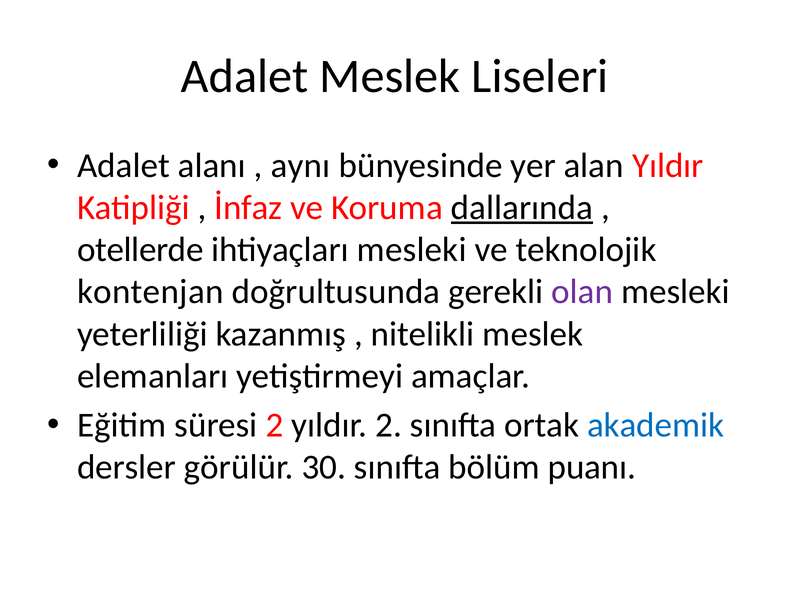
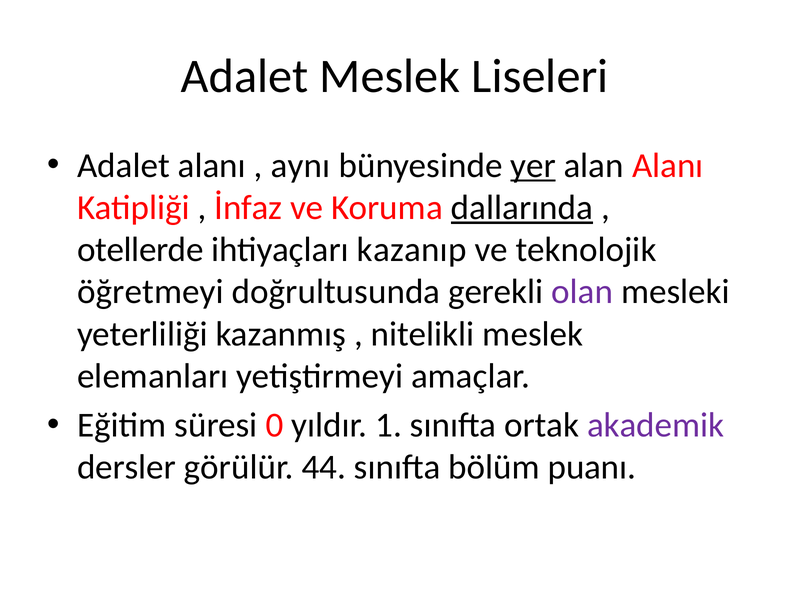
yer underline: none -> present (533, 166)
alan Yıldır: Yıldır -> Alanı (668, 166)
ihtiyaçları mesleki: mesleki -> kazanıp (412, 250)
kontenjan: kontenjan -> öğretmeyi (150, 292)
süresi 2: 2 -> 0 (274, 426)
yıldır 2: 2 -> 1 (389, 426)
akademik colour: blue -> purple (656, 426)
30: 30 -> 44 (324, 468)
